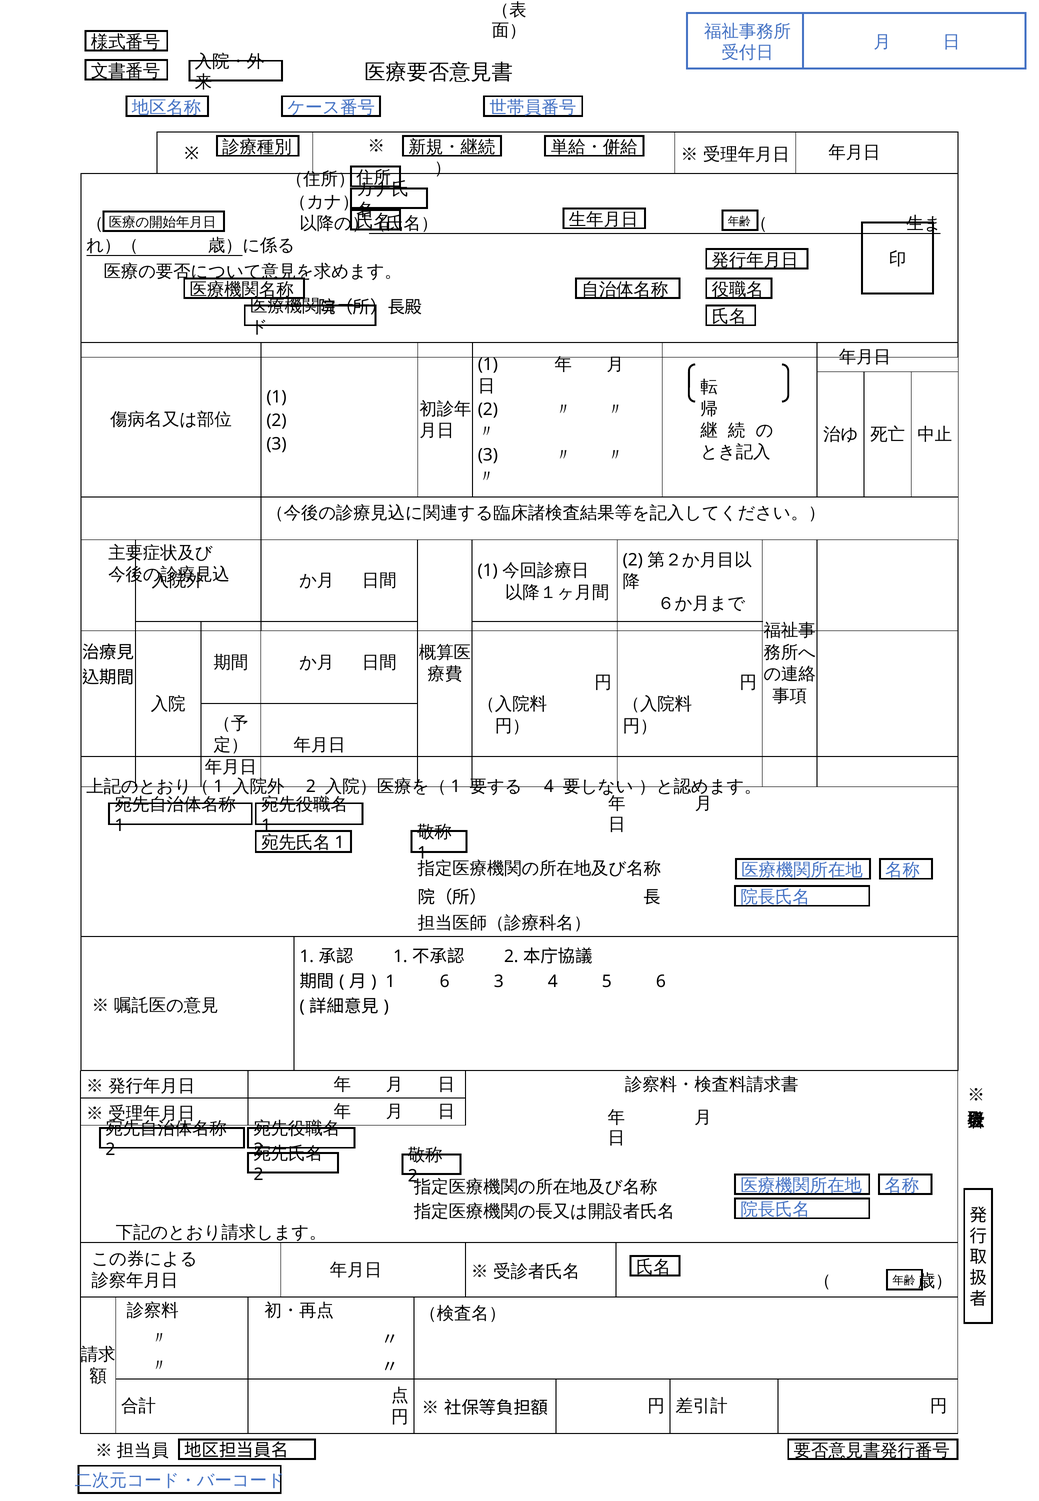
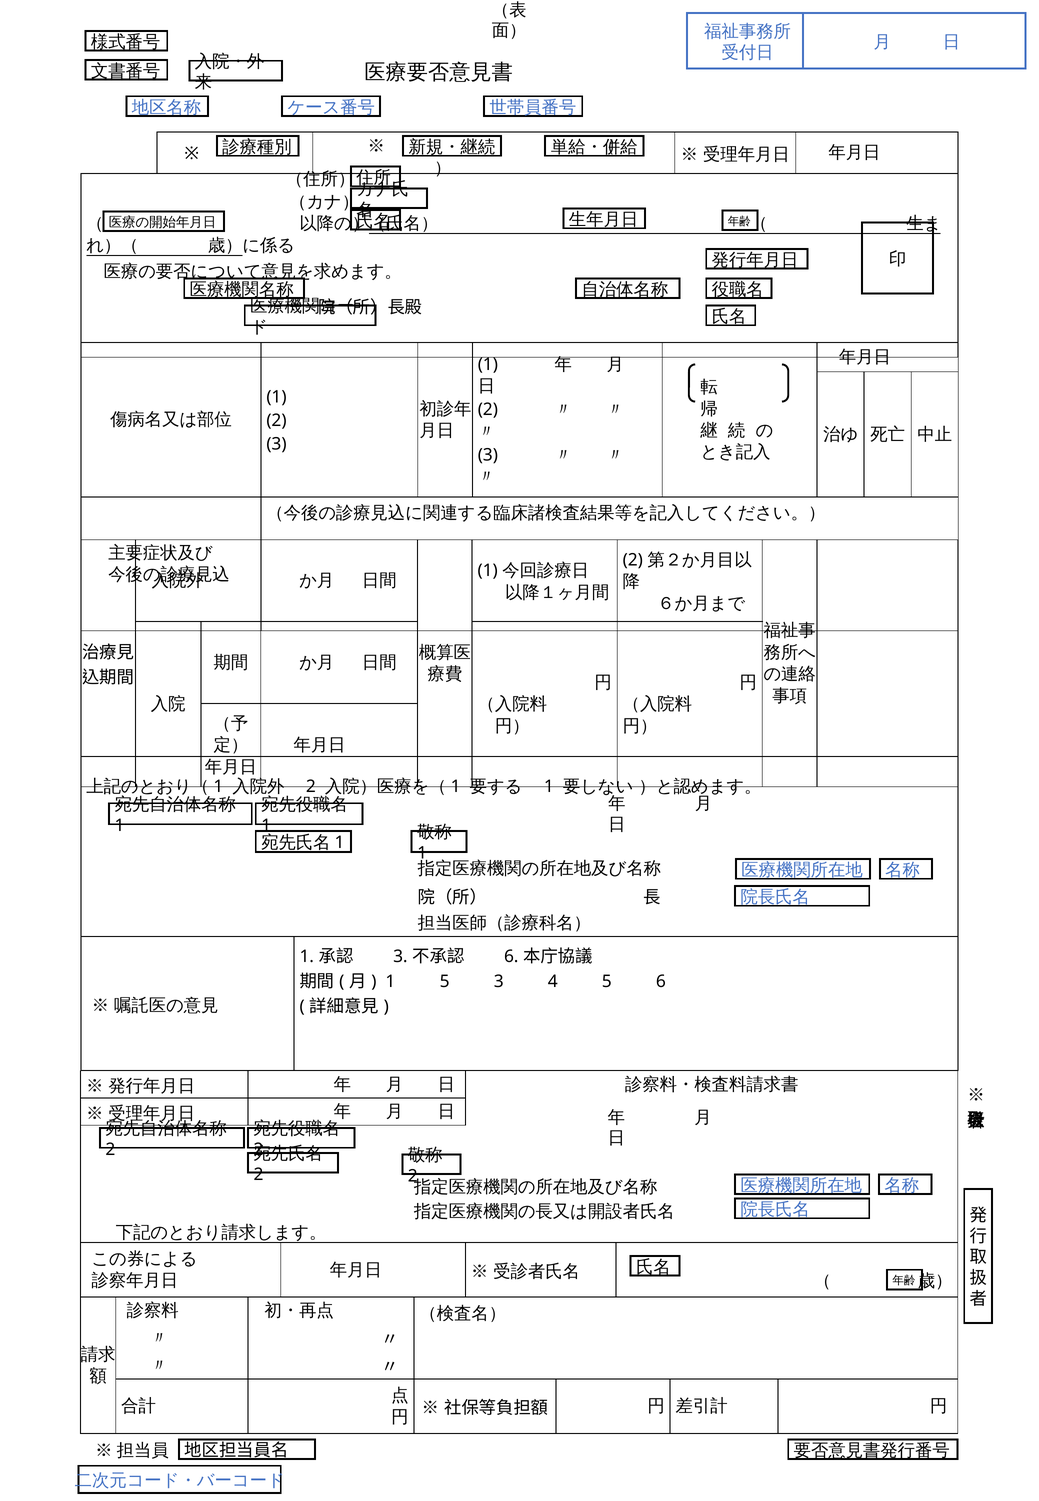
4: 4 -> 1 (549, 787)
1: 1 -> 3 (400, 956)
2: 2 -> 6 (511, 956)
1 6: 6 -> 5 (445, 981)
